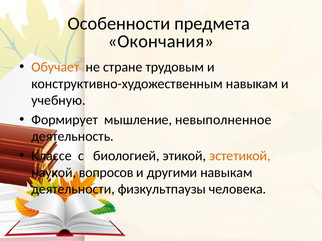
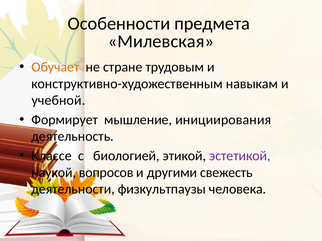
Окончания: Окончания -> Милевская (161, 41)
учебную: учебную -> учебной (58, 101)
невыполненное: невыполненное -> инициирования (223, 120)
эстетикой colour: orange -> purple (240, 156)
другими навыкам: навыкам -> свежесть (226, 173)
